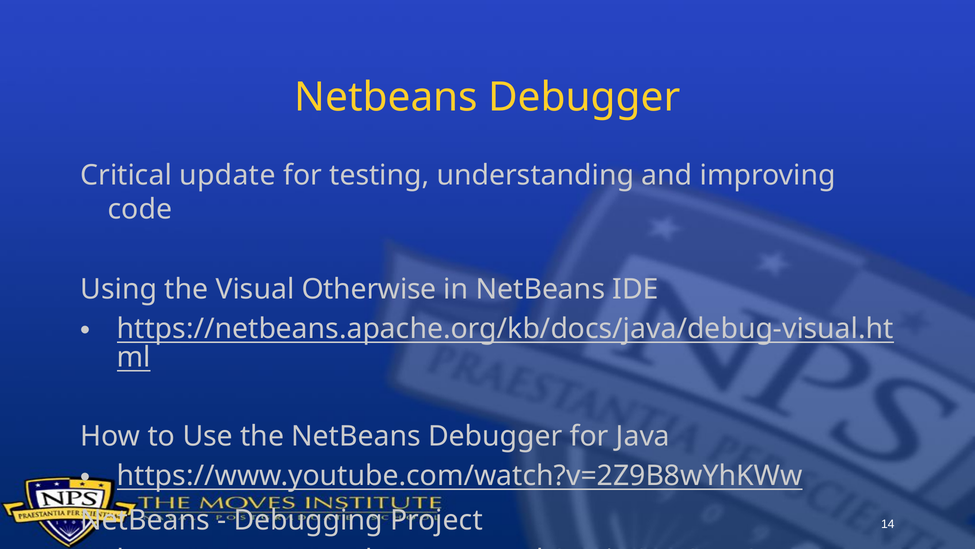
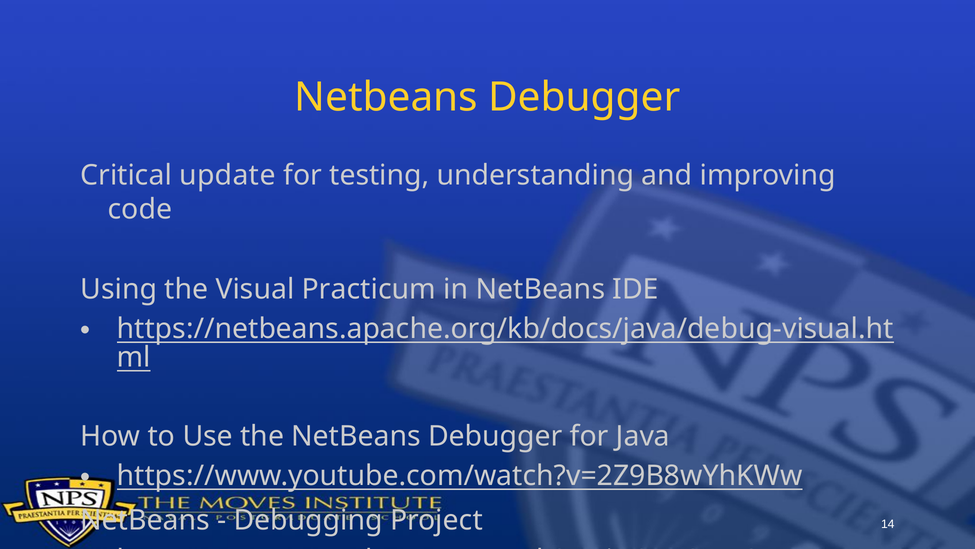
Otherwise: Otherwise -> Practicum (369, 289)
